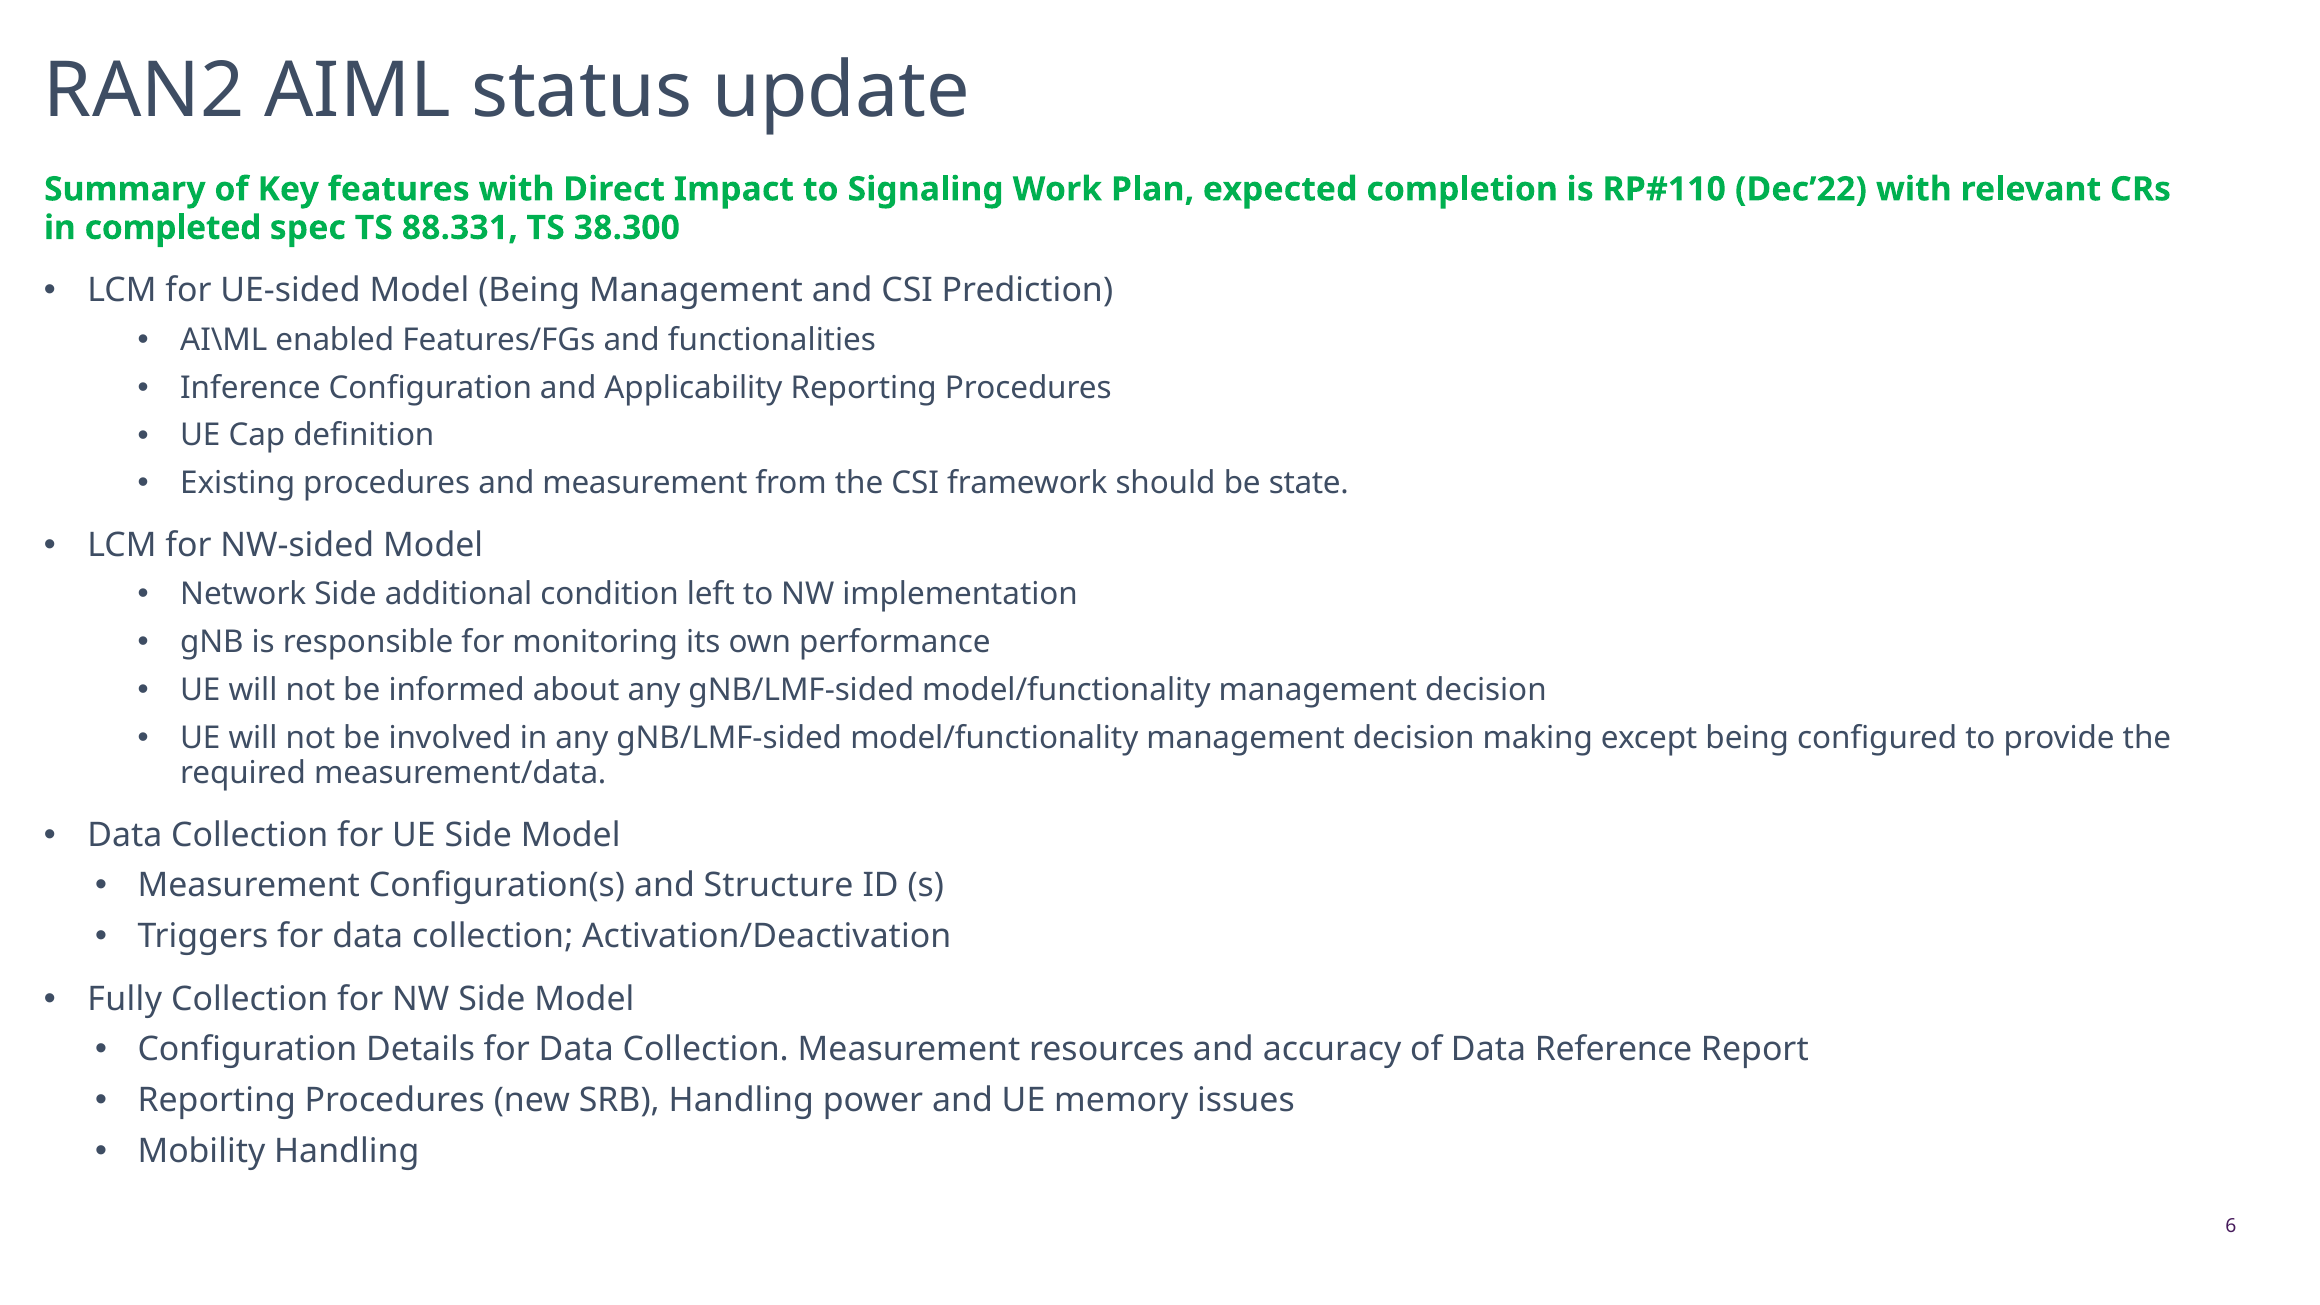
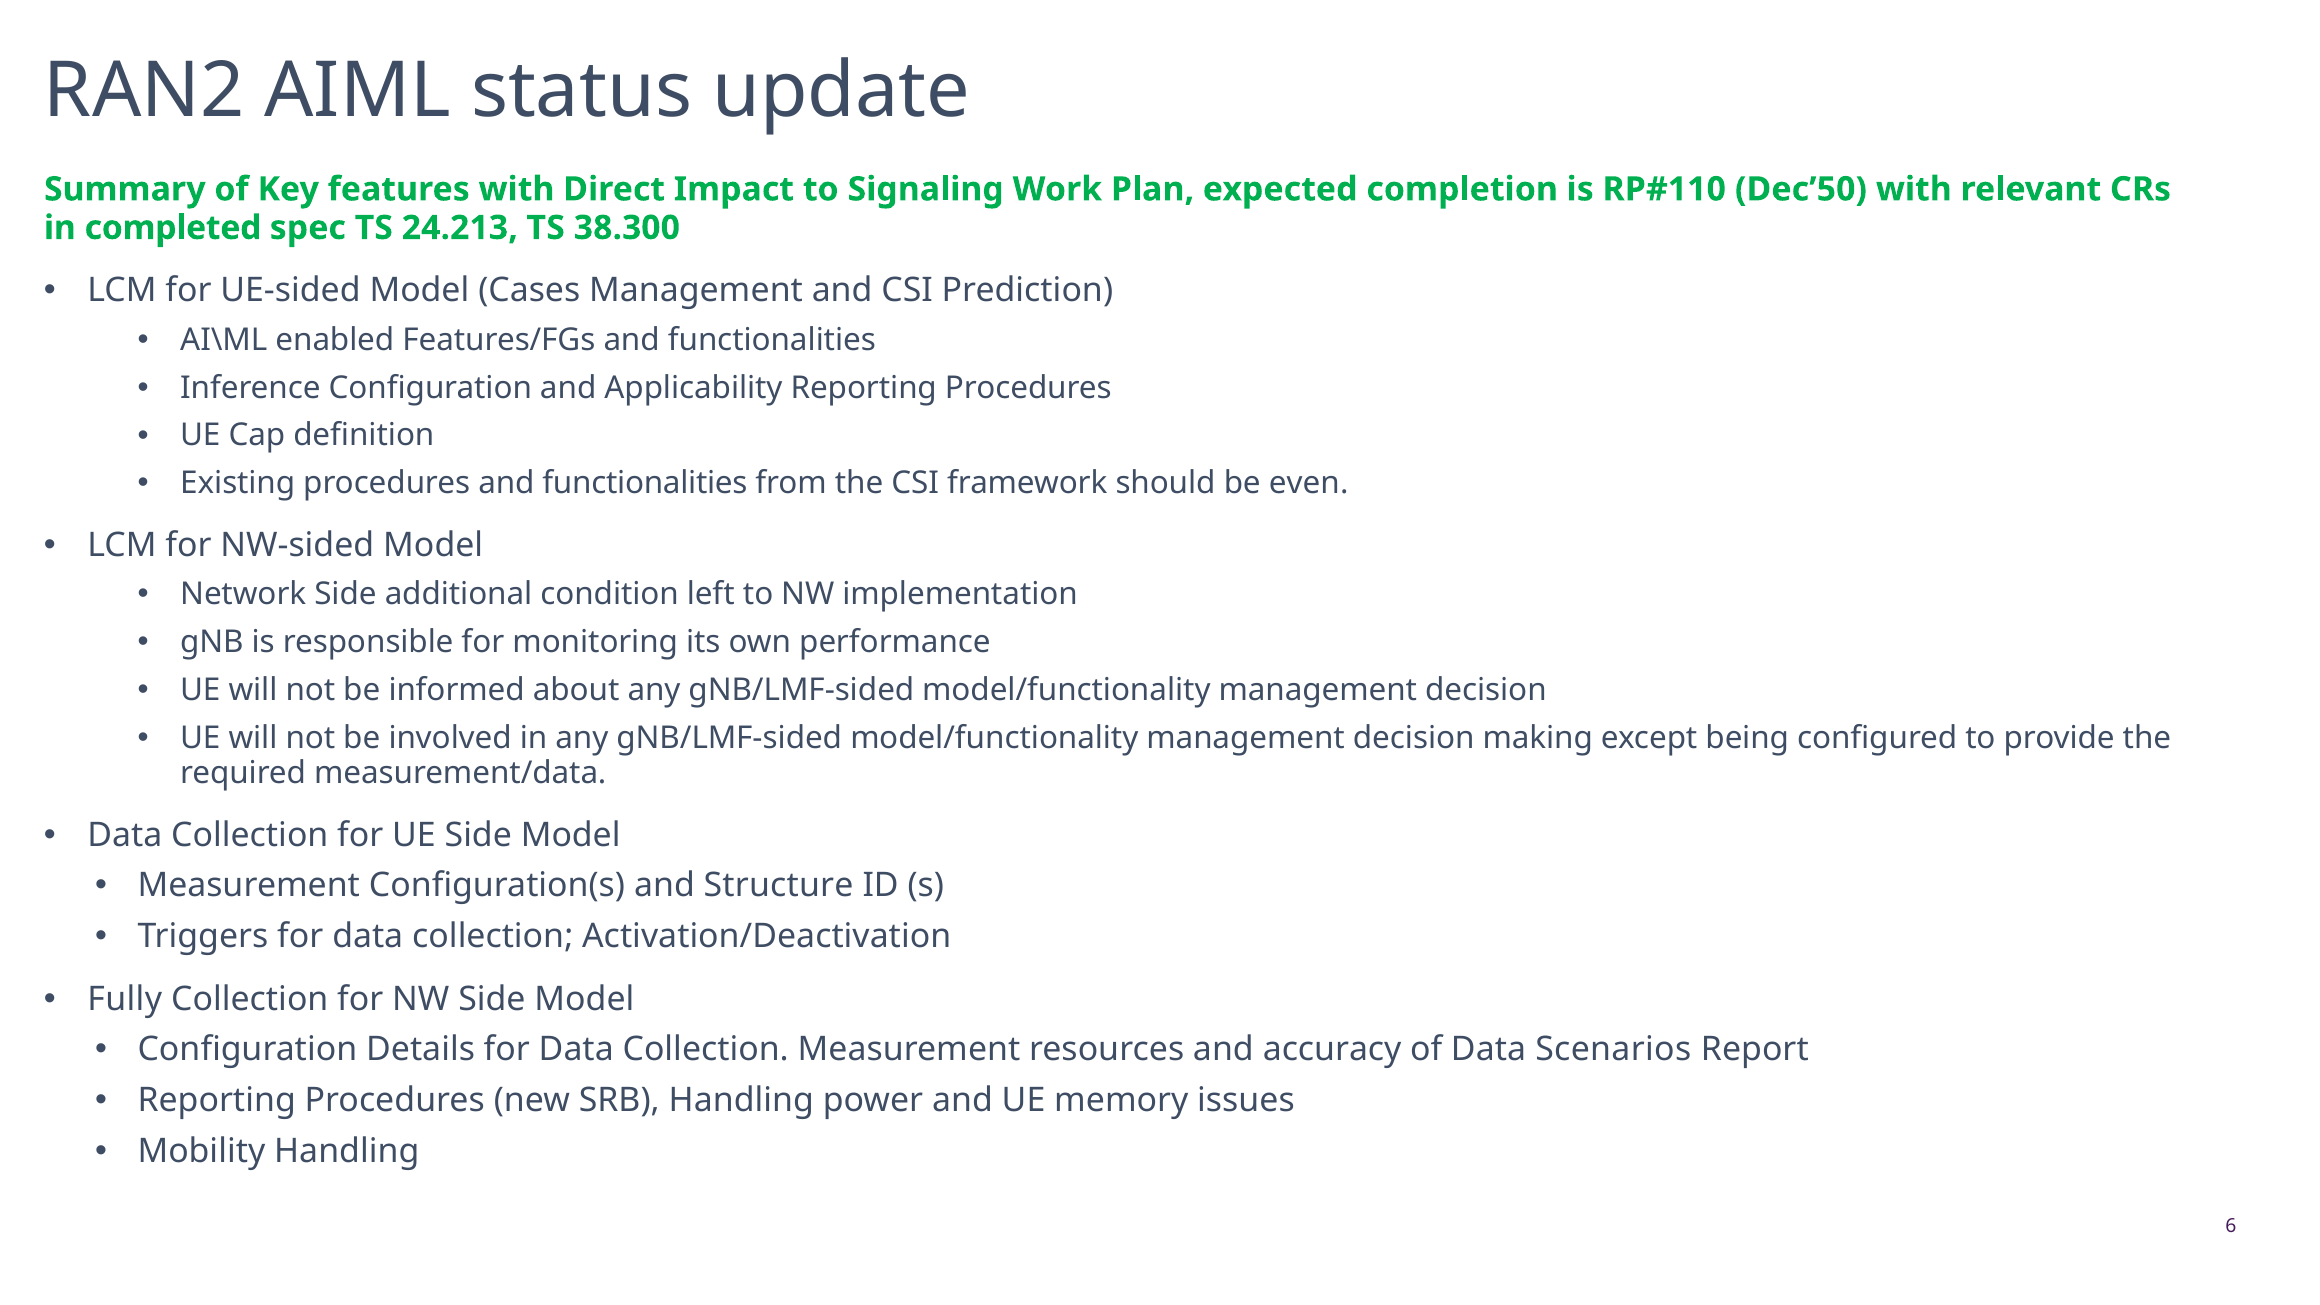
Dec’22: Dec’22 -> Dec’50 (1801, 189)
88.331: 88.331 -> 24.213 (460, 228)
Model Being: Being -> Cases (529, 291)
procedures and measurement: measurement -> functionalities (645, 483)
state: state -> even (1309, 483)
Reference: Reference -> Scenarios (1613, 1050)
